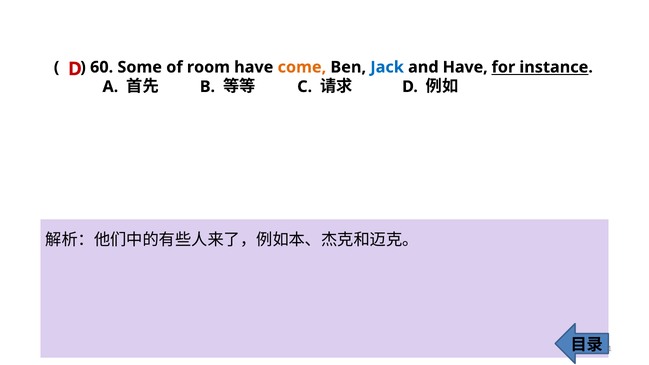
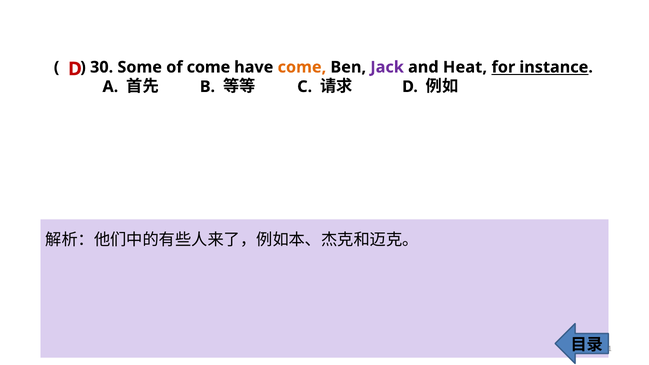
60: 60 -> 30 (102, 67)
of room: room -> come (208, 67)
Jack colour: blue -> purple (387, 67)
and Have: Have -> Heat (465, 67)
